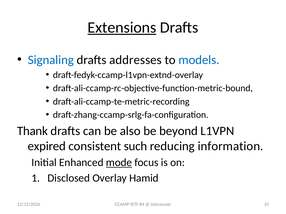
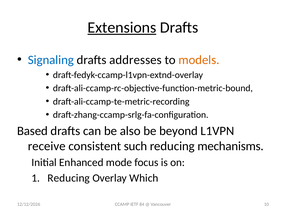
models colour: blue -> orange (199, 60)
Thank: Thank -> Based (32, 131)
expired: expired -> receive (47, 146)
information: information -> mechanisms (231, 146)
mode underline: present -> none (119, 163)
Disclosed: Disclosed -> Reducing (69, 178)
Hamid: Hamid -> Which (144, 178)
